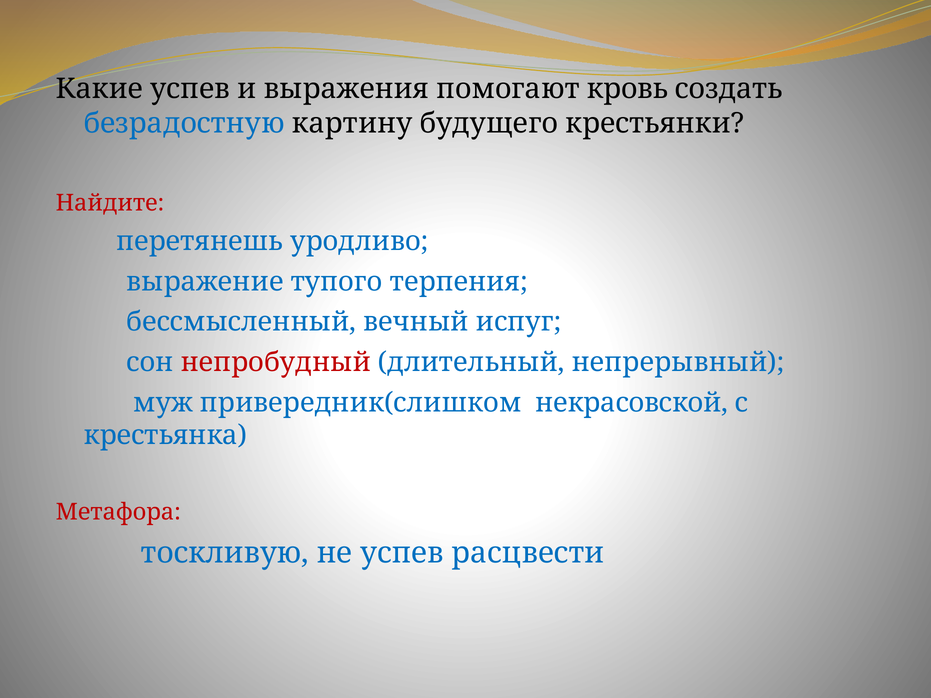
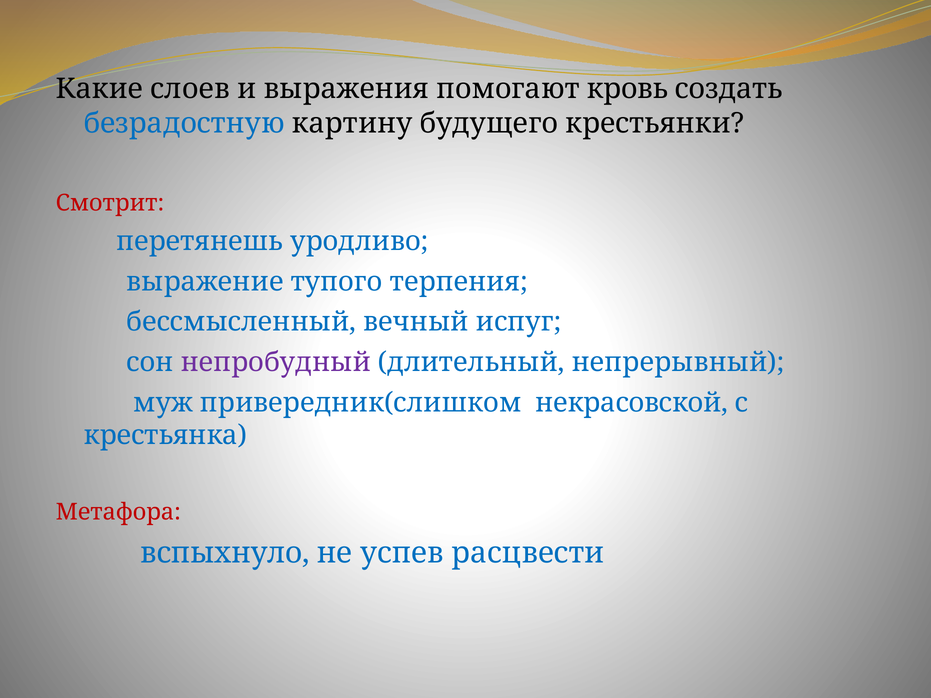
Какие успев: успев -> слоев (190, 89)
Найдите: Найдите -> Смотрит (110, 203)
непробудный colour: red -> purple (276, 362)
тоскливую: тоскливую -> вспыхнуло (225, 553)
